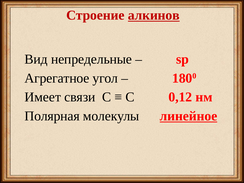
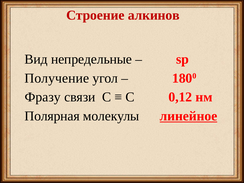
алкинов underline: present -> none (154, 15)
Агрегатное: Агрегатное -> Получение (57, 78)
Имеет: Имеет -> Фразу (43, 97)
